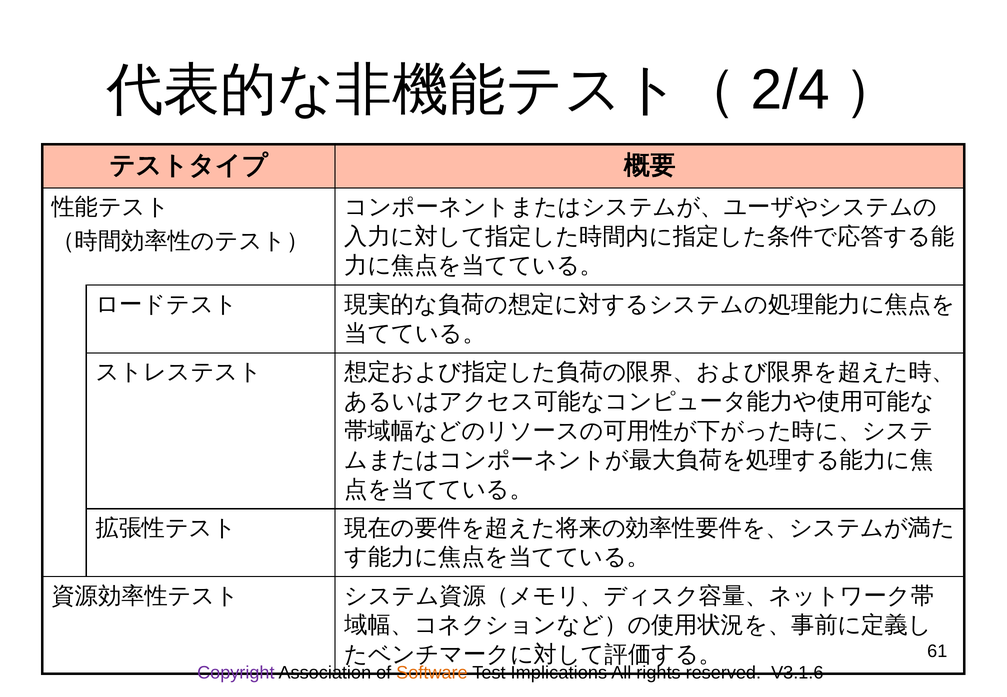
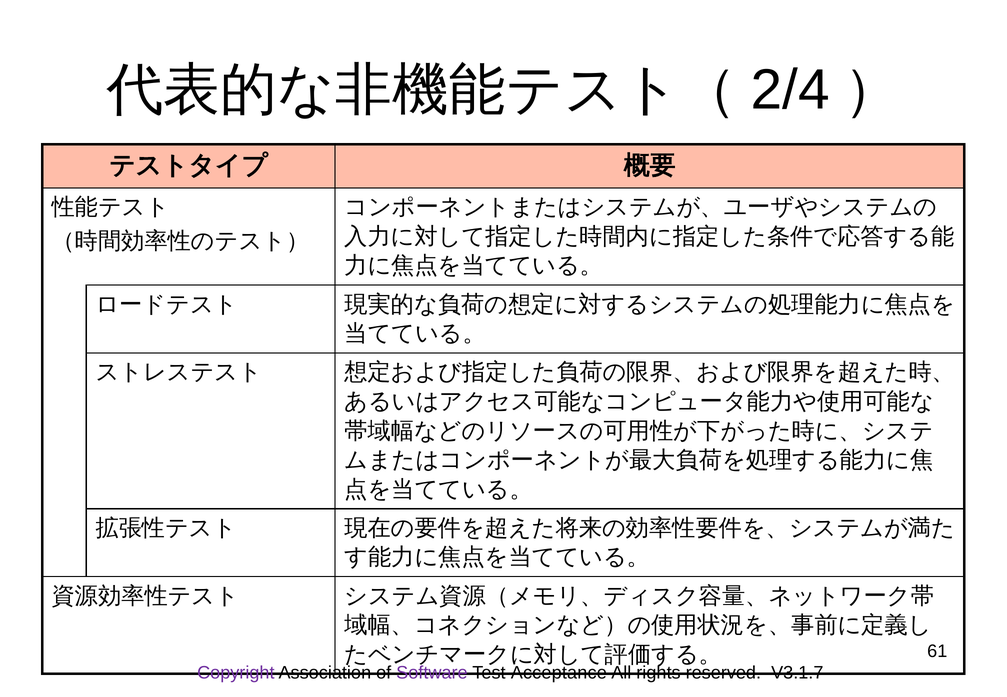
Software colour: orange -> purple (432, 673)
Implications: Implications -> Acceptance (559, 673)
V3.1.6: V3.1.6 -> V3.1.7 (797, 673)
